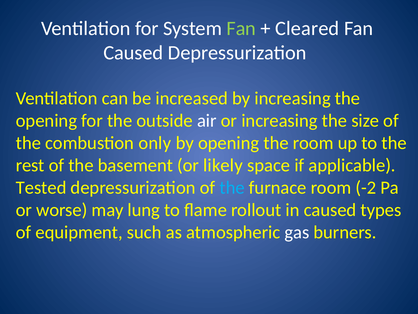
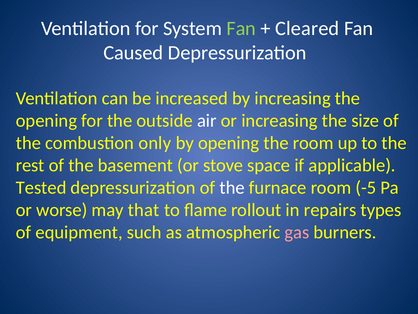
likely: likely -> stove (223, 165)
the colour: light blue -> white (232, 187)
-2: -2 -> -5 (366, 187)
lung: lung -> that (144, 210)
in caused: caused -> repairs (330, 210)
gas colour: white -> pink (297, 232)
